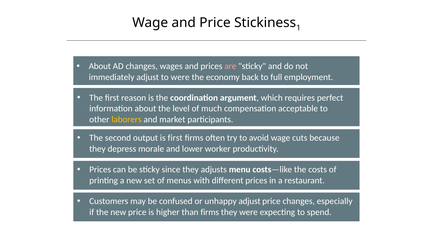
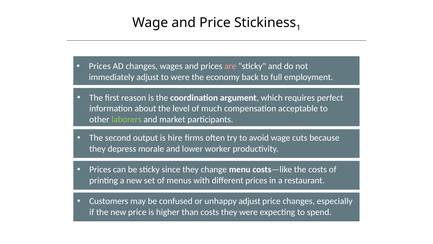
About: About -> Prices (100, 66)
laborers colour: yellow -> light green (127, 119)
is first: first -> hire (175, 138)
adjusts: adjusts -> change (214, 169)
than firms: firms -> costs (210, 212)
